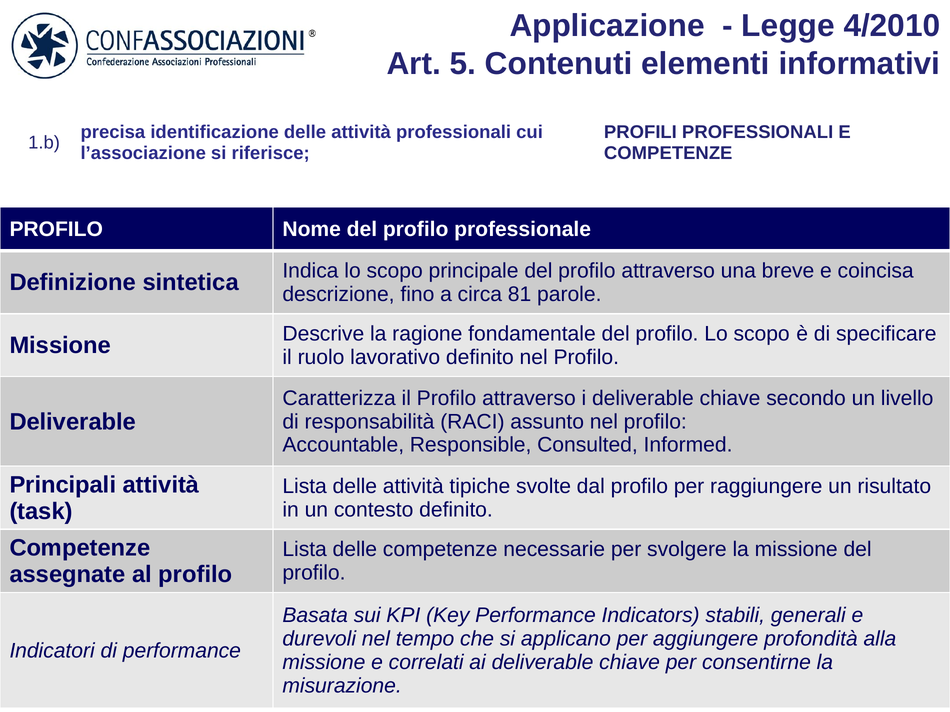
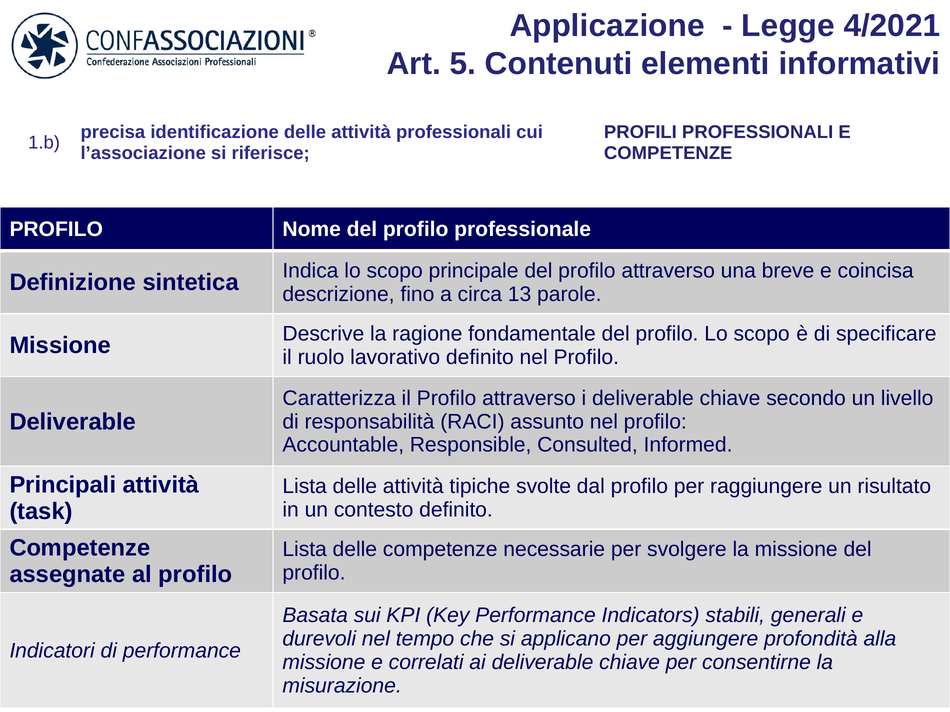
4/2010: 4/2010 -> 4/2021 (892, 26)
81: 81 -> 13 (520, 294)
